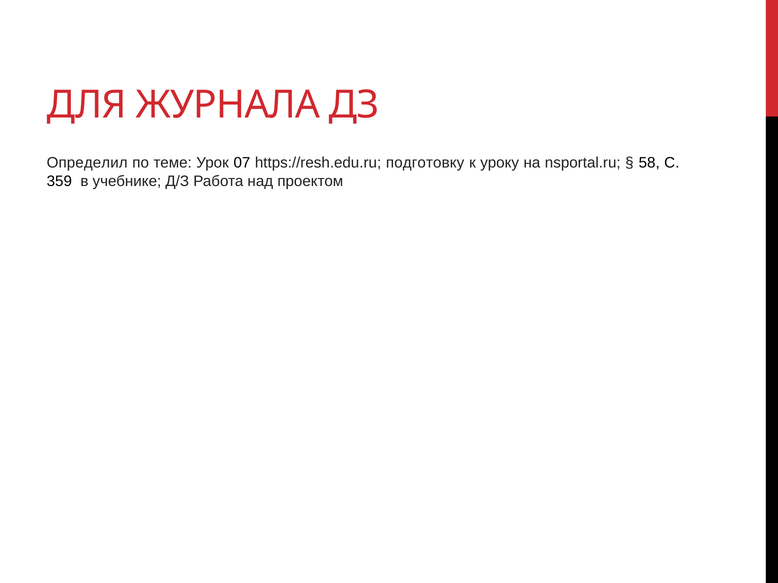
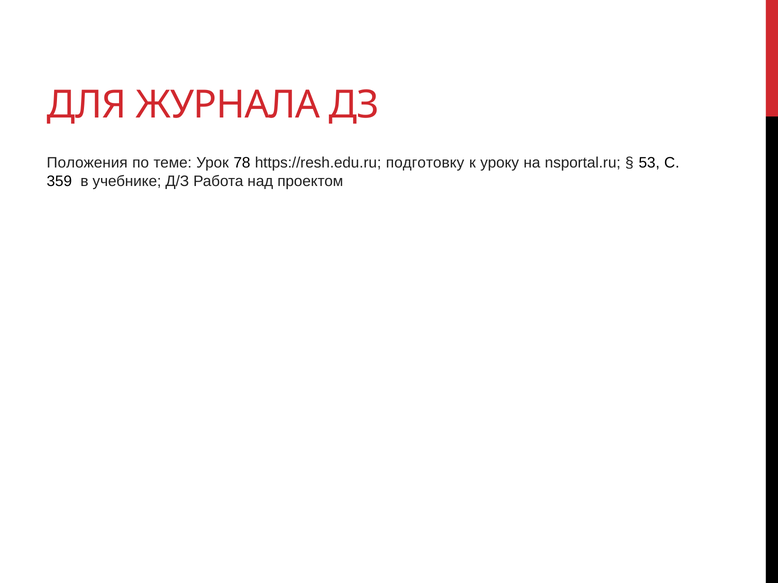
Определил: Определил -> Положения (87, 163)
07: 07 -> 78 (242, 163)
58: 58 -> 53 (649, 163)
